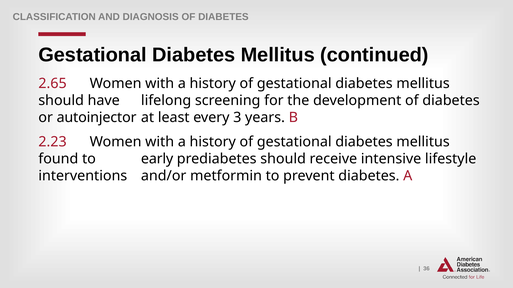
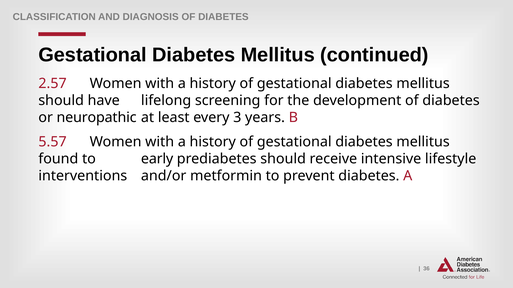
2.65: 2.65 -> 2.57 (53, 84)
autoinjector: autoinjector -> neuropathic (97, 118)
2.23: 2.23 -> 5.57 (53, 142)
